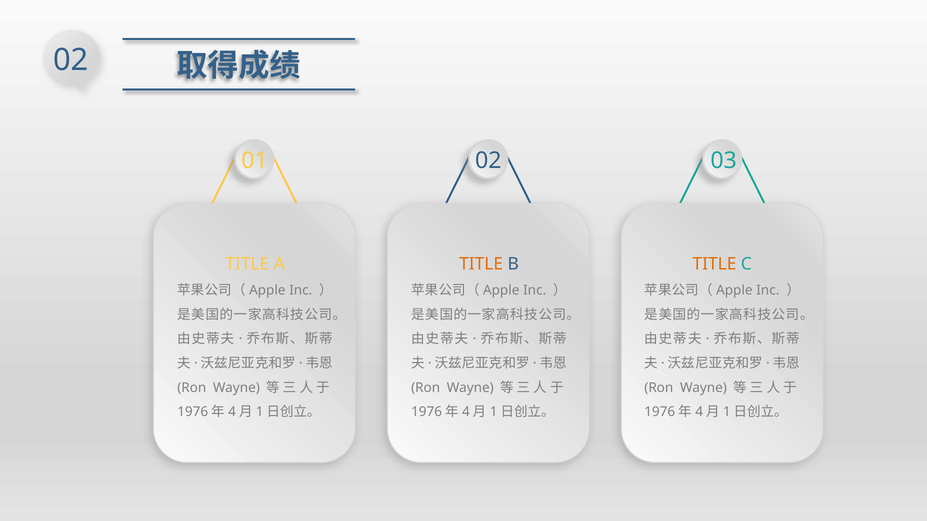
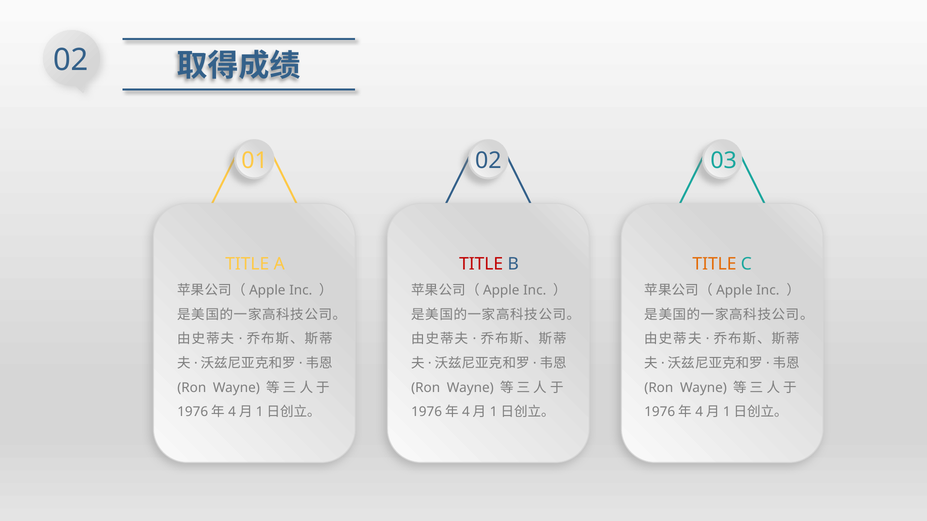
TITLE colour: orange -> red (481, 264)
